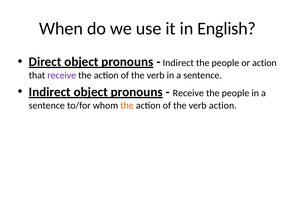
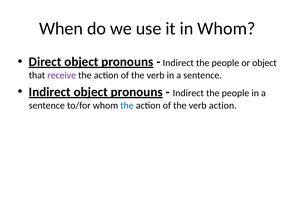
in English: English -> Whom (226, 29)
or action: action -> object (264, 63)
Receive: Receive -> Indirect (188, 93)
the colour: orange -> blue (127, 106)
